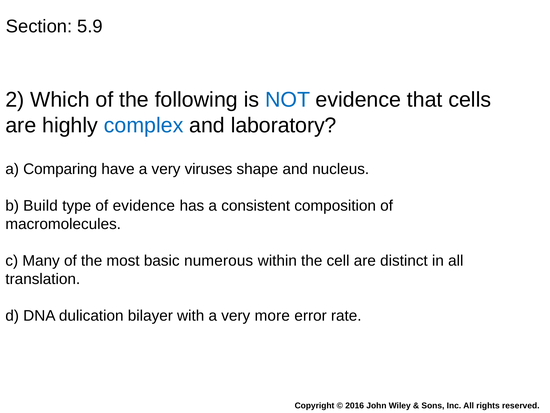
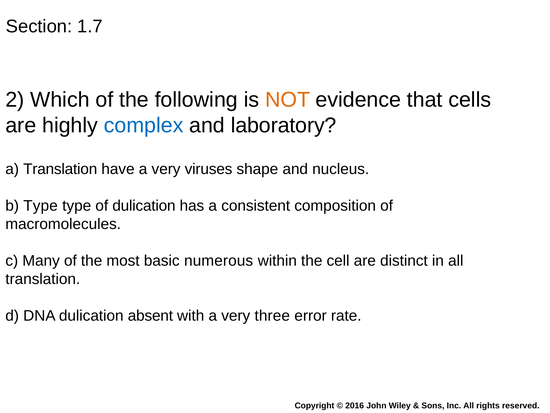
5.9: 5.9 -> 1.7 (90, 26)
NOT colour: blue -> orange (288, 100)
a Comparing: Comparing -> Translation (60, 169)
b Build: Build -> Type (41, 205)
of evidence: evidence -> dulication (144, 205)
bilayer: bilayer -> absent (150, 316)
more: more -> three (272, 316)
